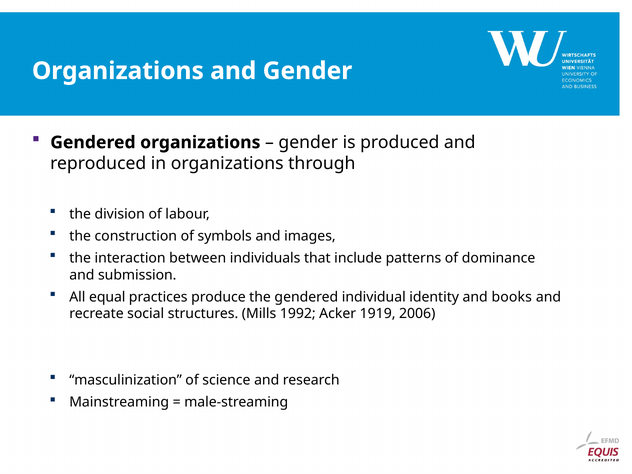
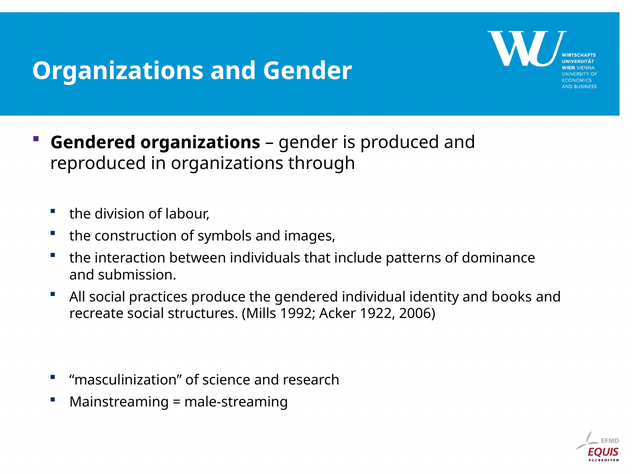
All equal: equal -> social (107, 297)
1919: 1919 -> 1922 (378, 314)
